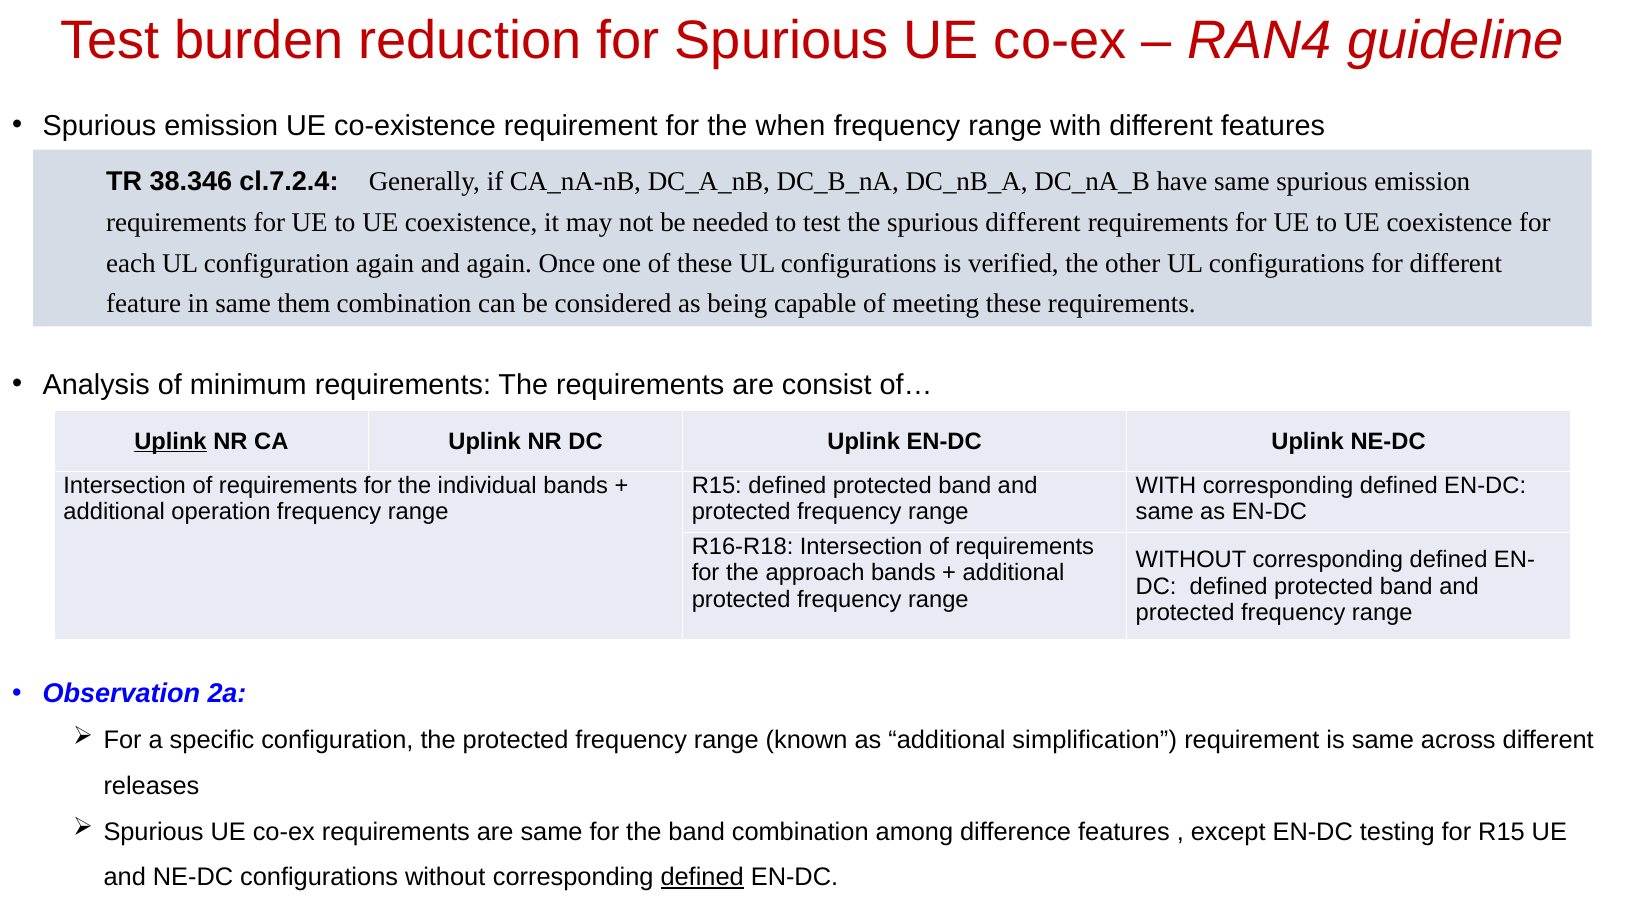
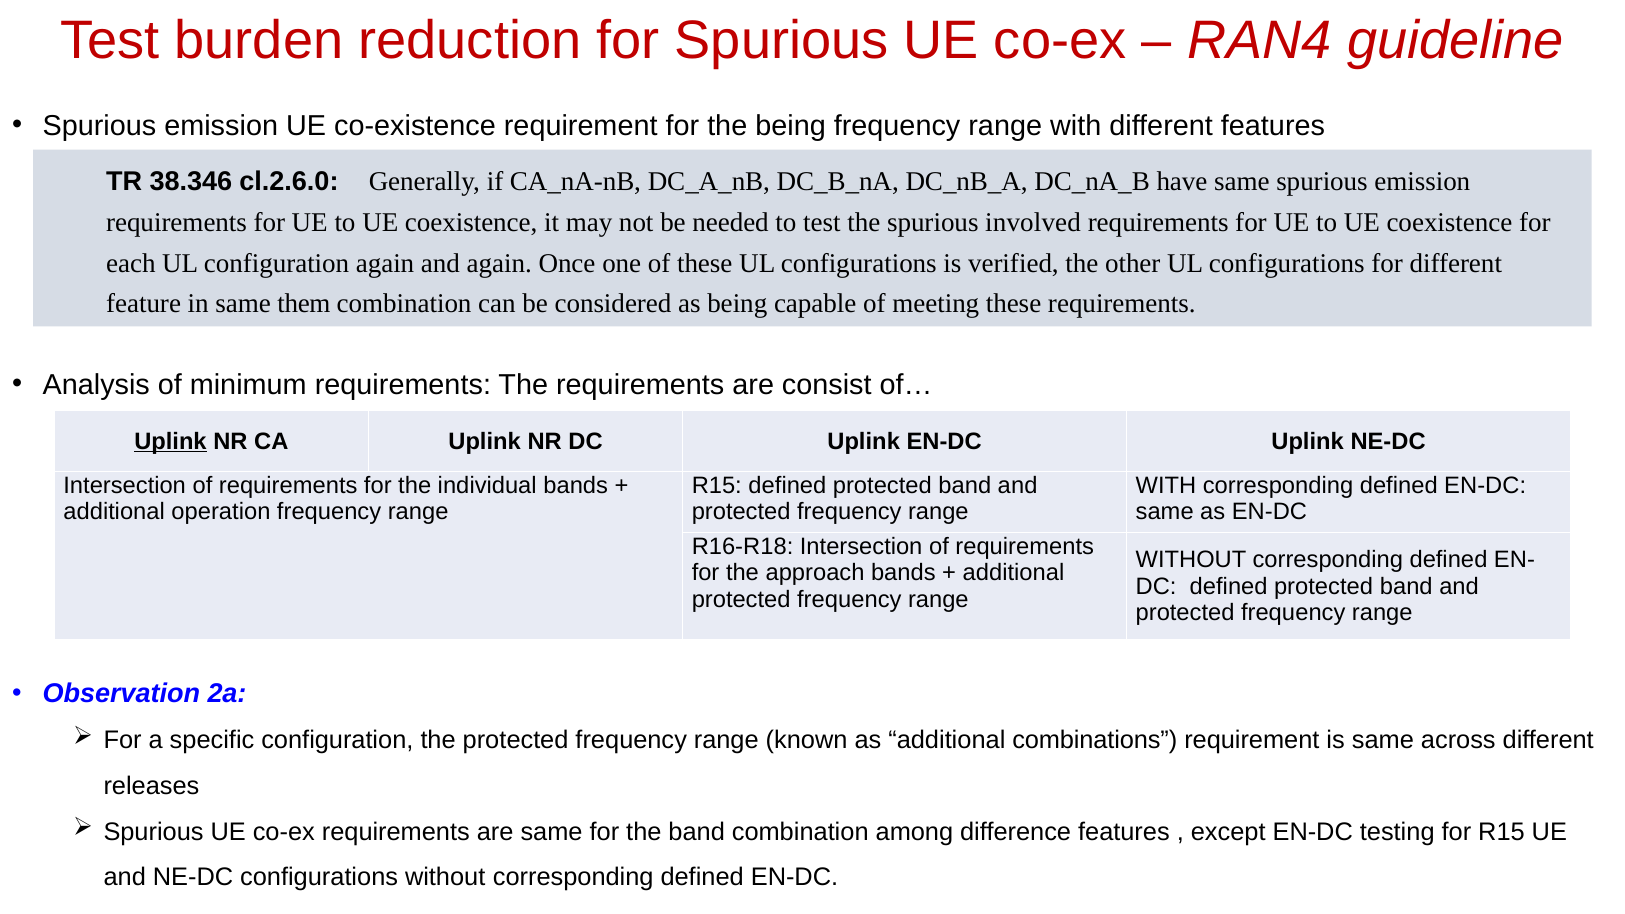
the when: when -> being (791, 126)
cl.7.2.4: cl.7.2.4 -> cl.2.6.0 (289, 182)
spurious different: different -> involved (1033, 223)
simplification: simplification -> combinations (1095, 740)
defined underline: present -> none (702, 877)
